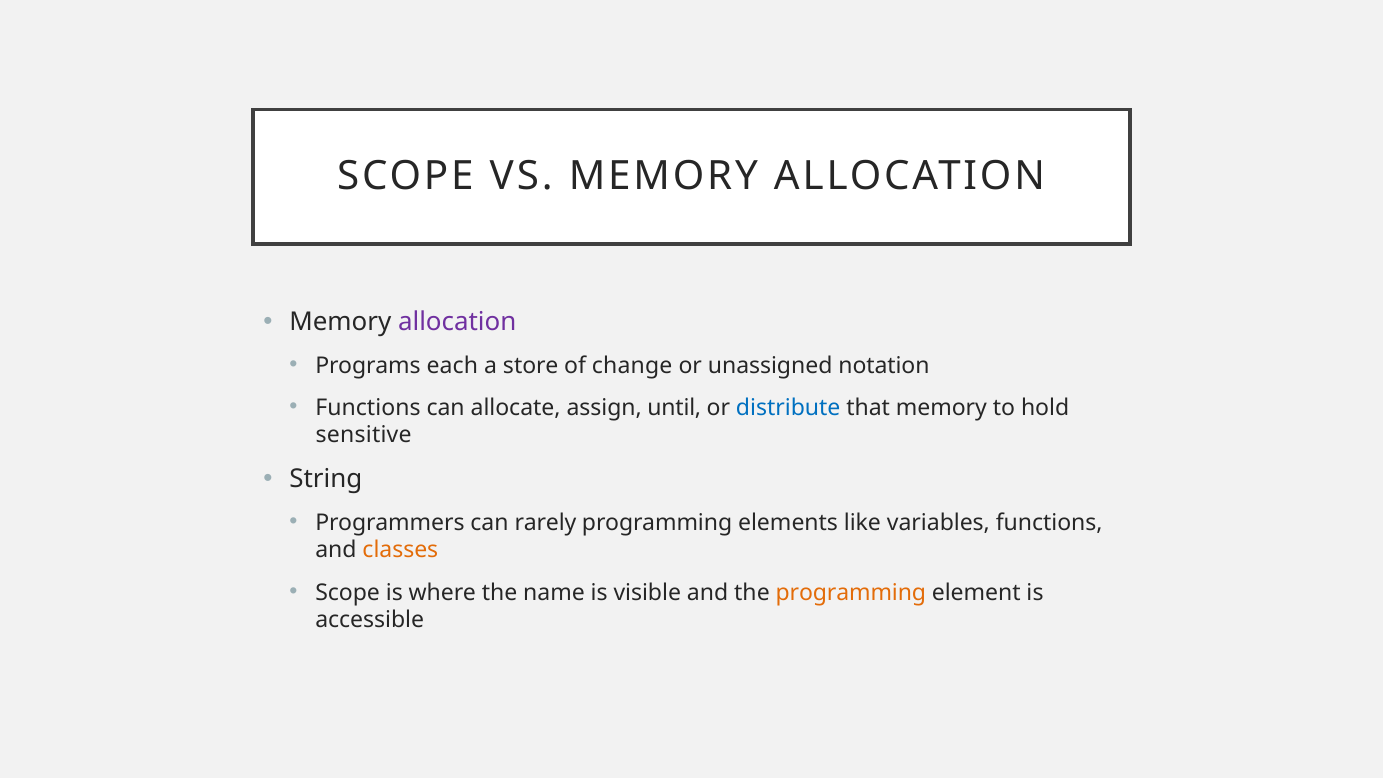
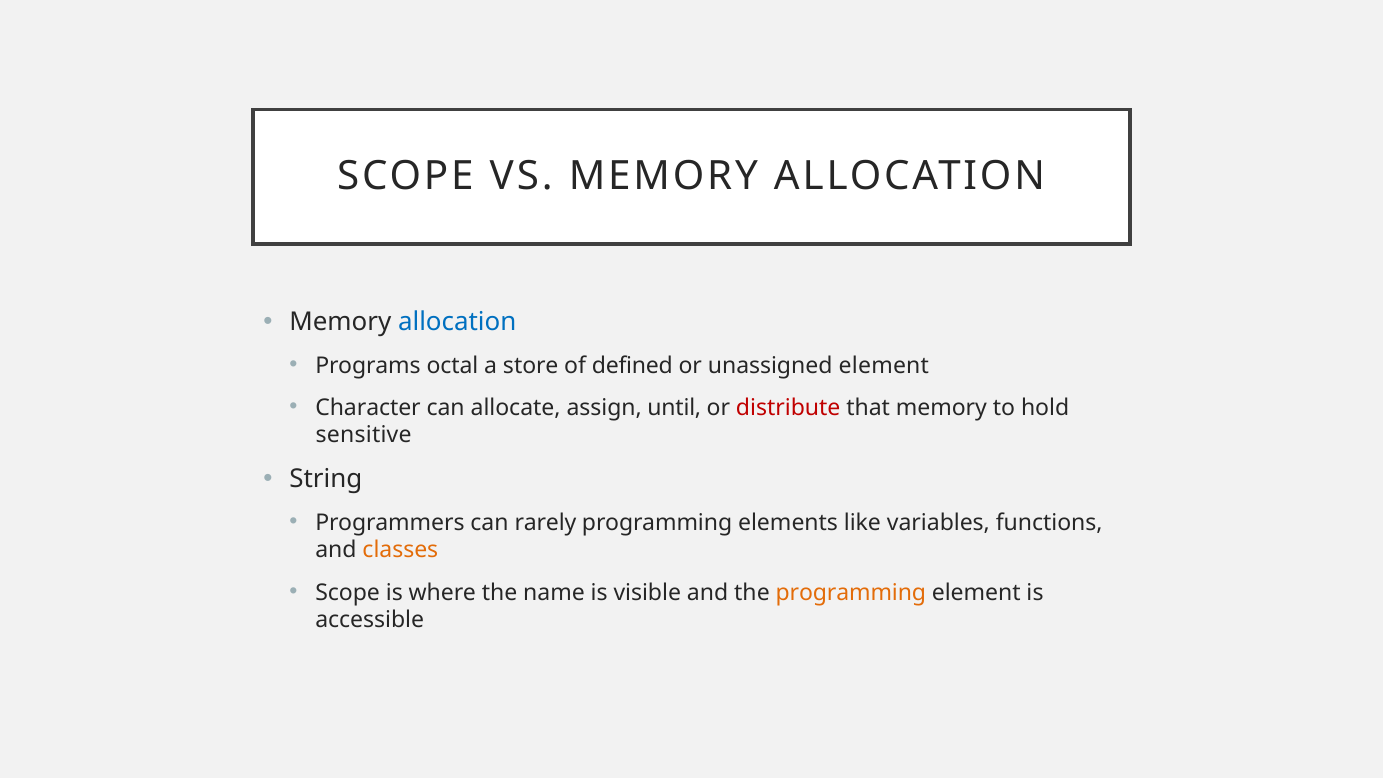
allocation colour: purple -> blue (457, 322)
each: each -> octal (452, 365)
change: change -> defined (632, 365)
unassigned notation: notation -> element (884, 365)
Functions: Functions -> Character (368, 407)
distribute colour: blue -> red (788, 407)
